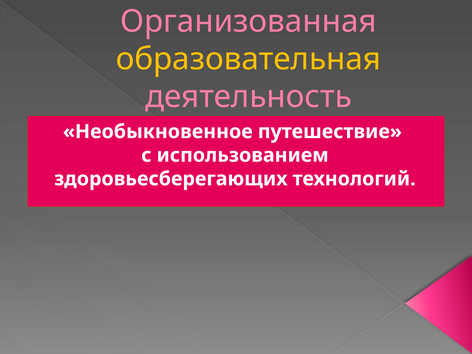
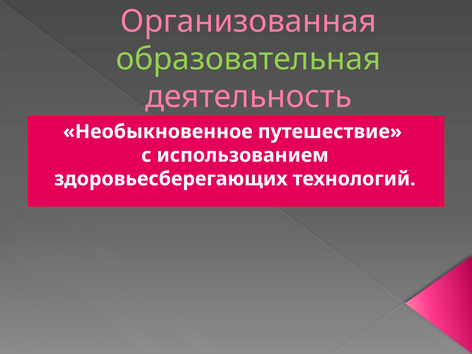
образовательная colour: yellow -> light green (248, 59)
